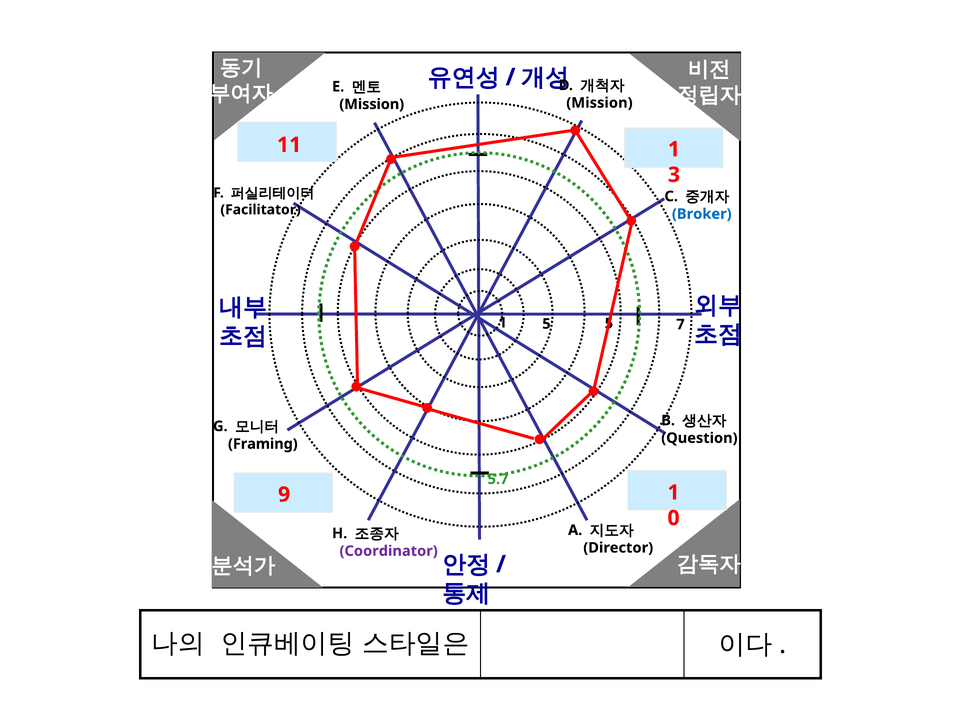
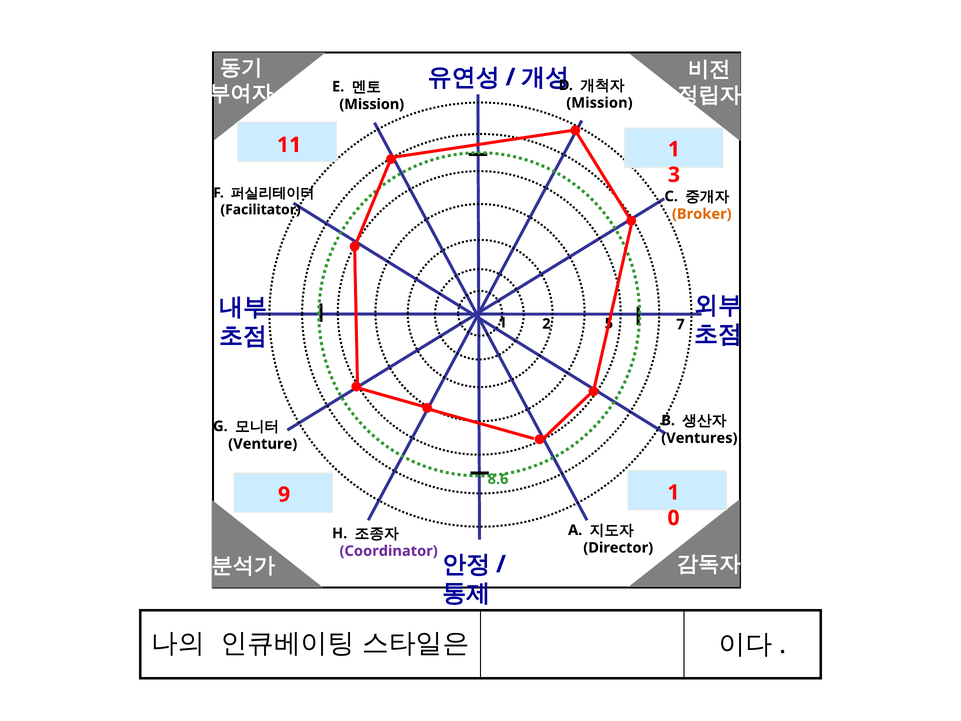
Broker colour: blue -> orange (702, 214)
1 5: 5 -> 2 (546, 324)
Question: Question -> Ventures (699, 438)
Framing: Framing -> Venture (263, 444)
5.7: 5.7 -> 8.6 (498, 479)
